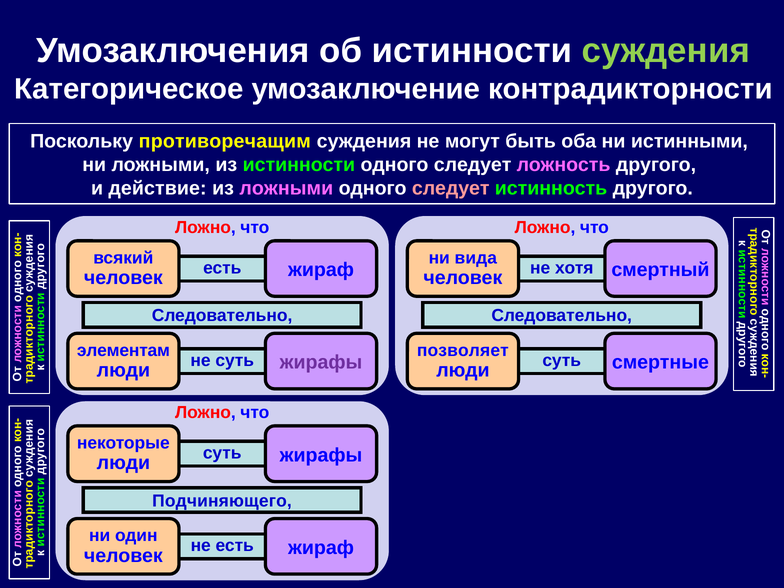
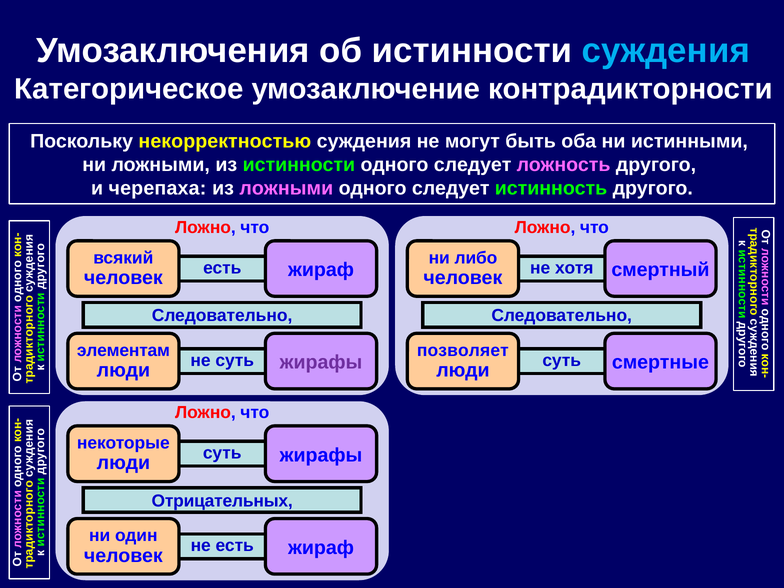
суждения colour: light green -> light blue (666, 51)
противоречащим: противоречащим -> некорректностью (225, 141)
действие: действие -> черепаха (157, 188)
следует colour: pink -> white (451, 188)
вида: вида -> либо (476, 258)
Подчиняющего: Подчиняющего -> Отрицательных (222, 501)
